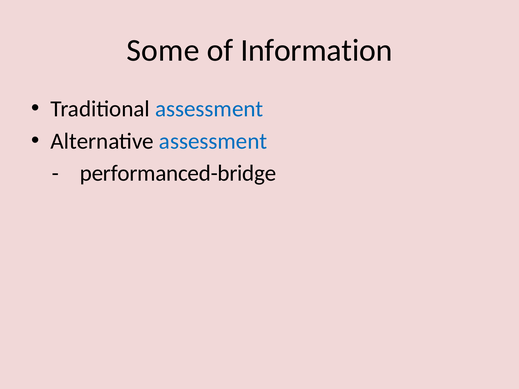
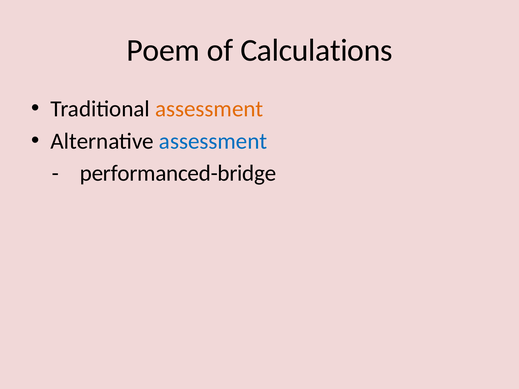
Some: Some -> Poem (163, 50)
Information: Information -> Calculations (316, 50)
assessment colour: blue -> orange (209, 109)
